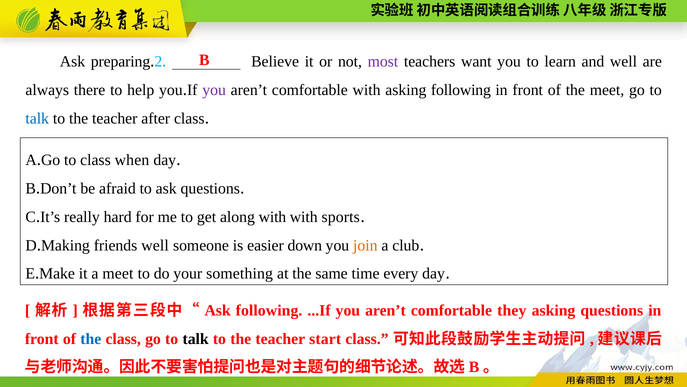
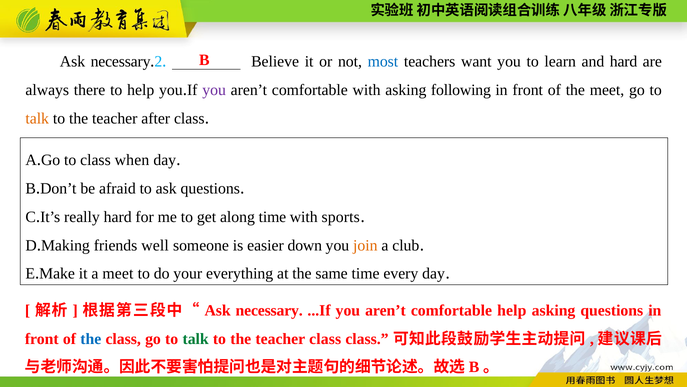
preparing: preparing -> necessary (121, 62)
most colour: purple -> blue (383, 62)
and well: well -> hard (624, 62)
talk colour: blue -> orange (37, 118)
along with: with -> time (272, 217)
something: something -> everything (240, 273)
following: following -> necessary (269, 310)
comfortable they: they -> help (512, 310)
talk colour: black -> green (196, 338)
teacher start: start -> class (325, 338)
